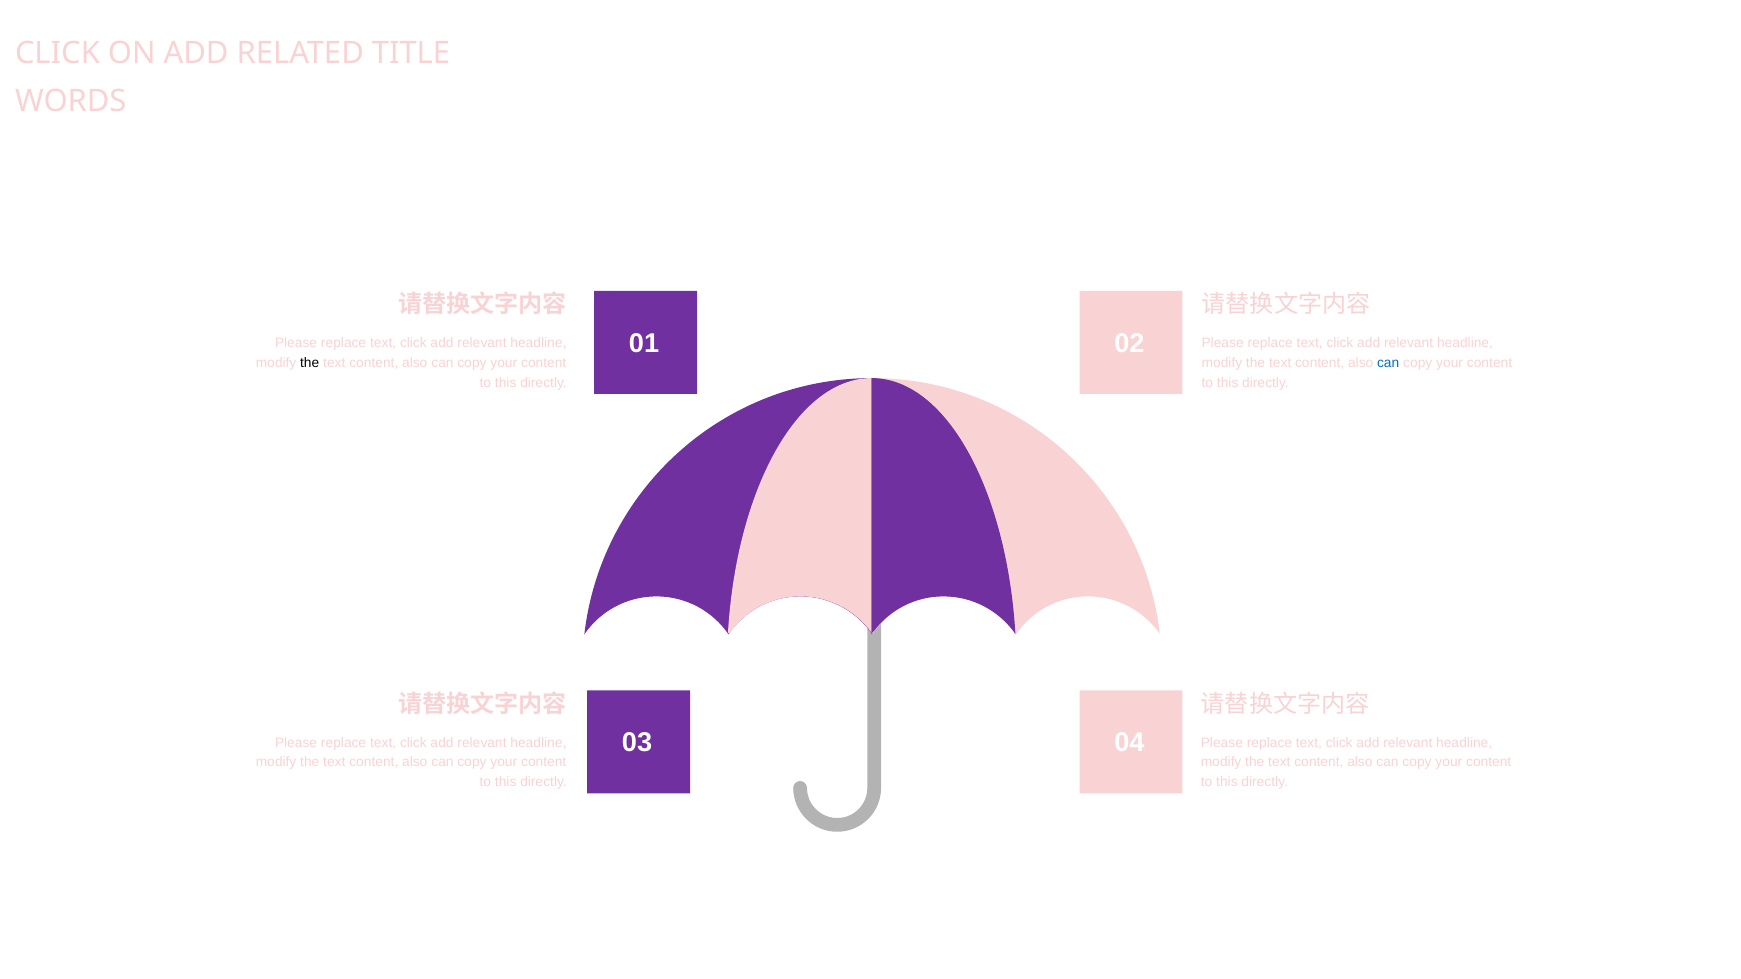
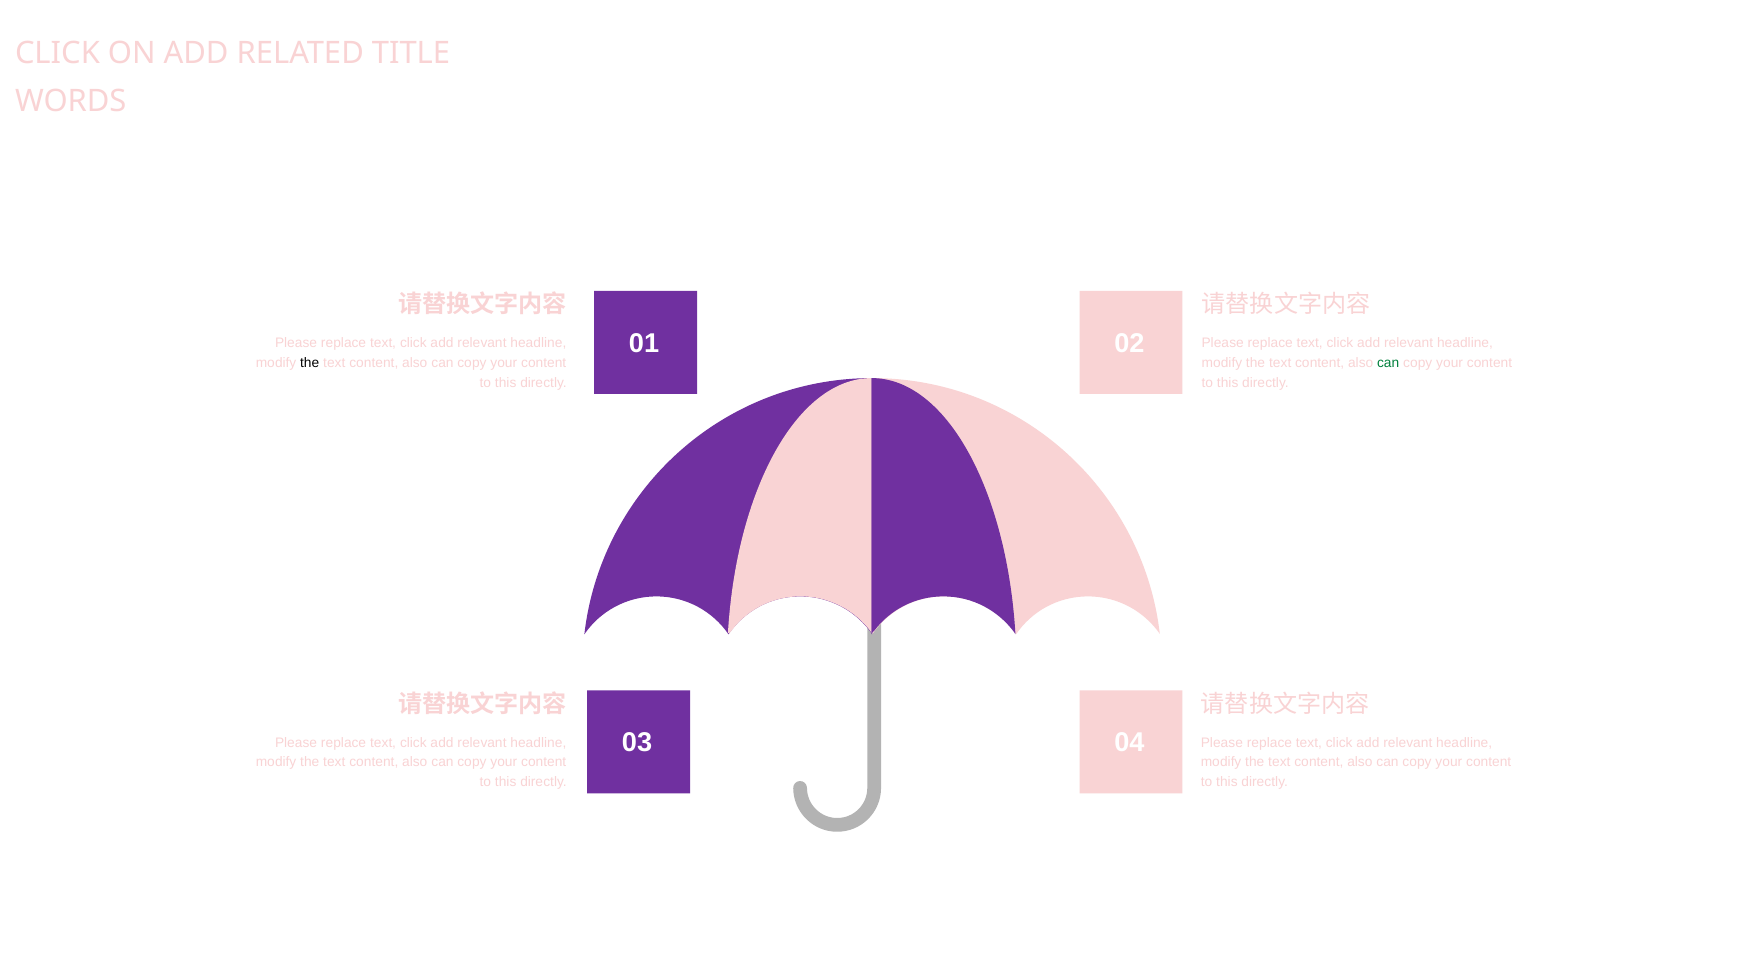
can colour: blue -> green (1388, 363)
